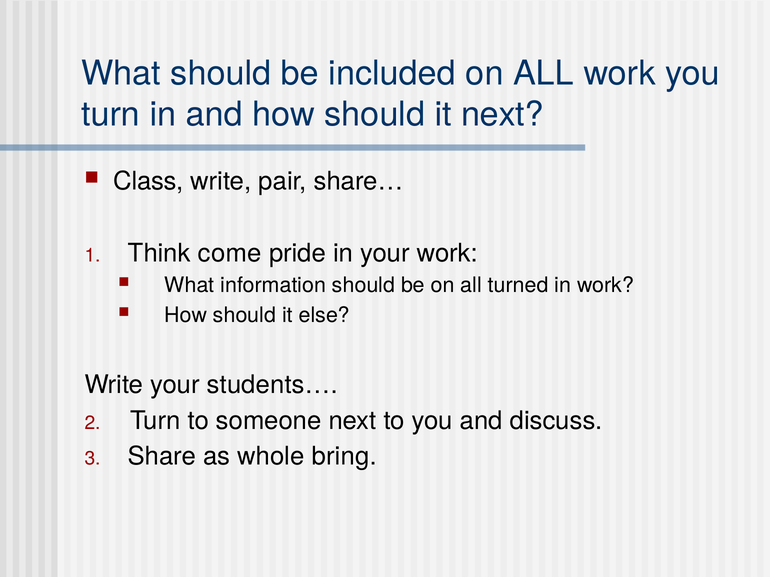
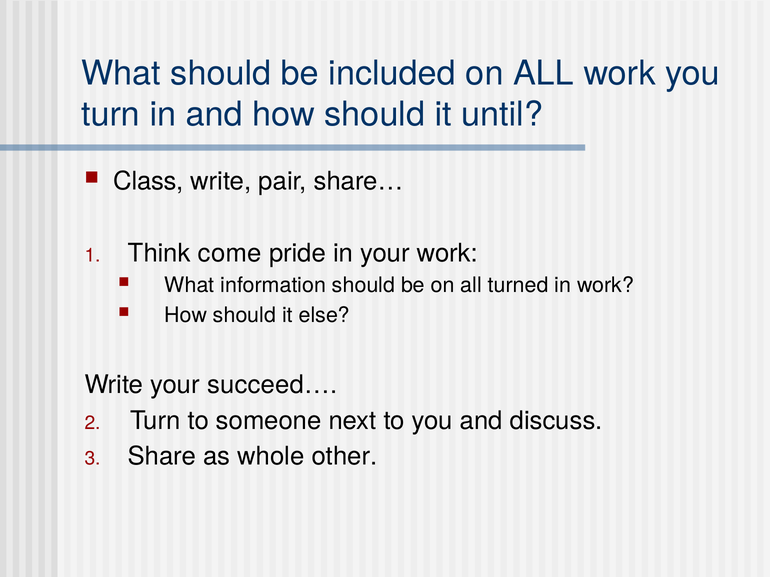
it next: next -> until (502, 115)
students…: students… -> succeed… (272, 385)
bring: bring -> other (344, 457)
